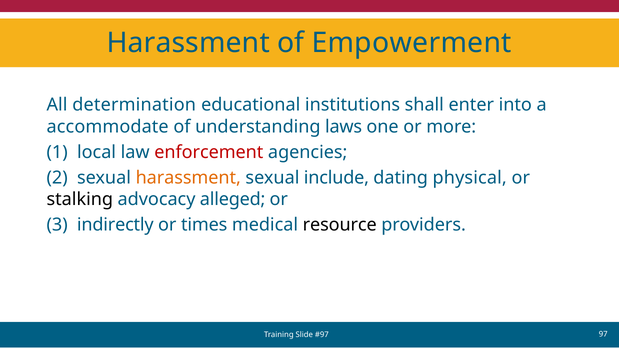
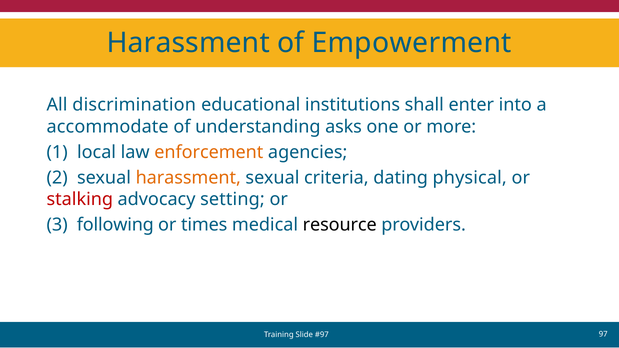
determination: determination -> discrimination (134, 105)
laws: laws -> asks (344, 127)
enforcement colour: red -> orange (209, 152)
include: include -> criteria (336, 178)
stalking colour: black -> red (80, 199)
alleged: alleged -> setting (232, 199)
indirectly: indirectly -> following (115, 225)
